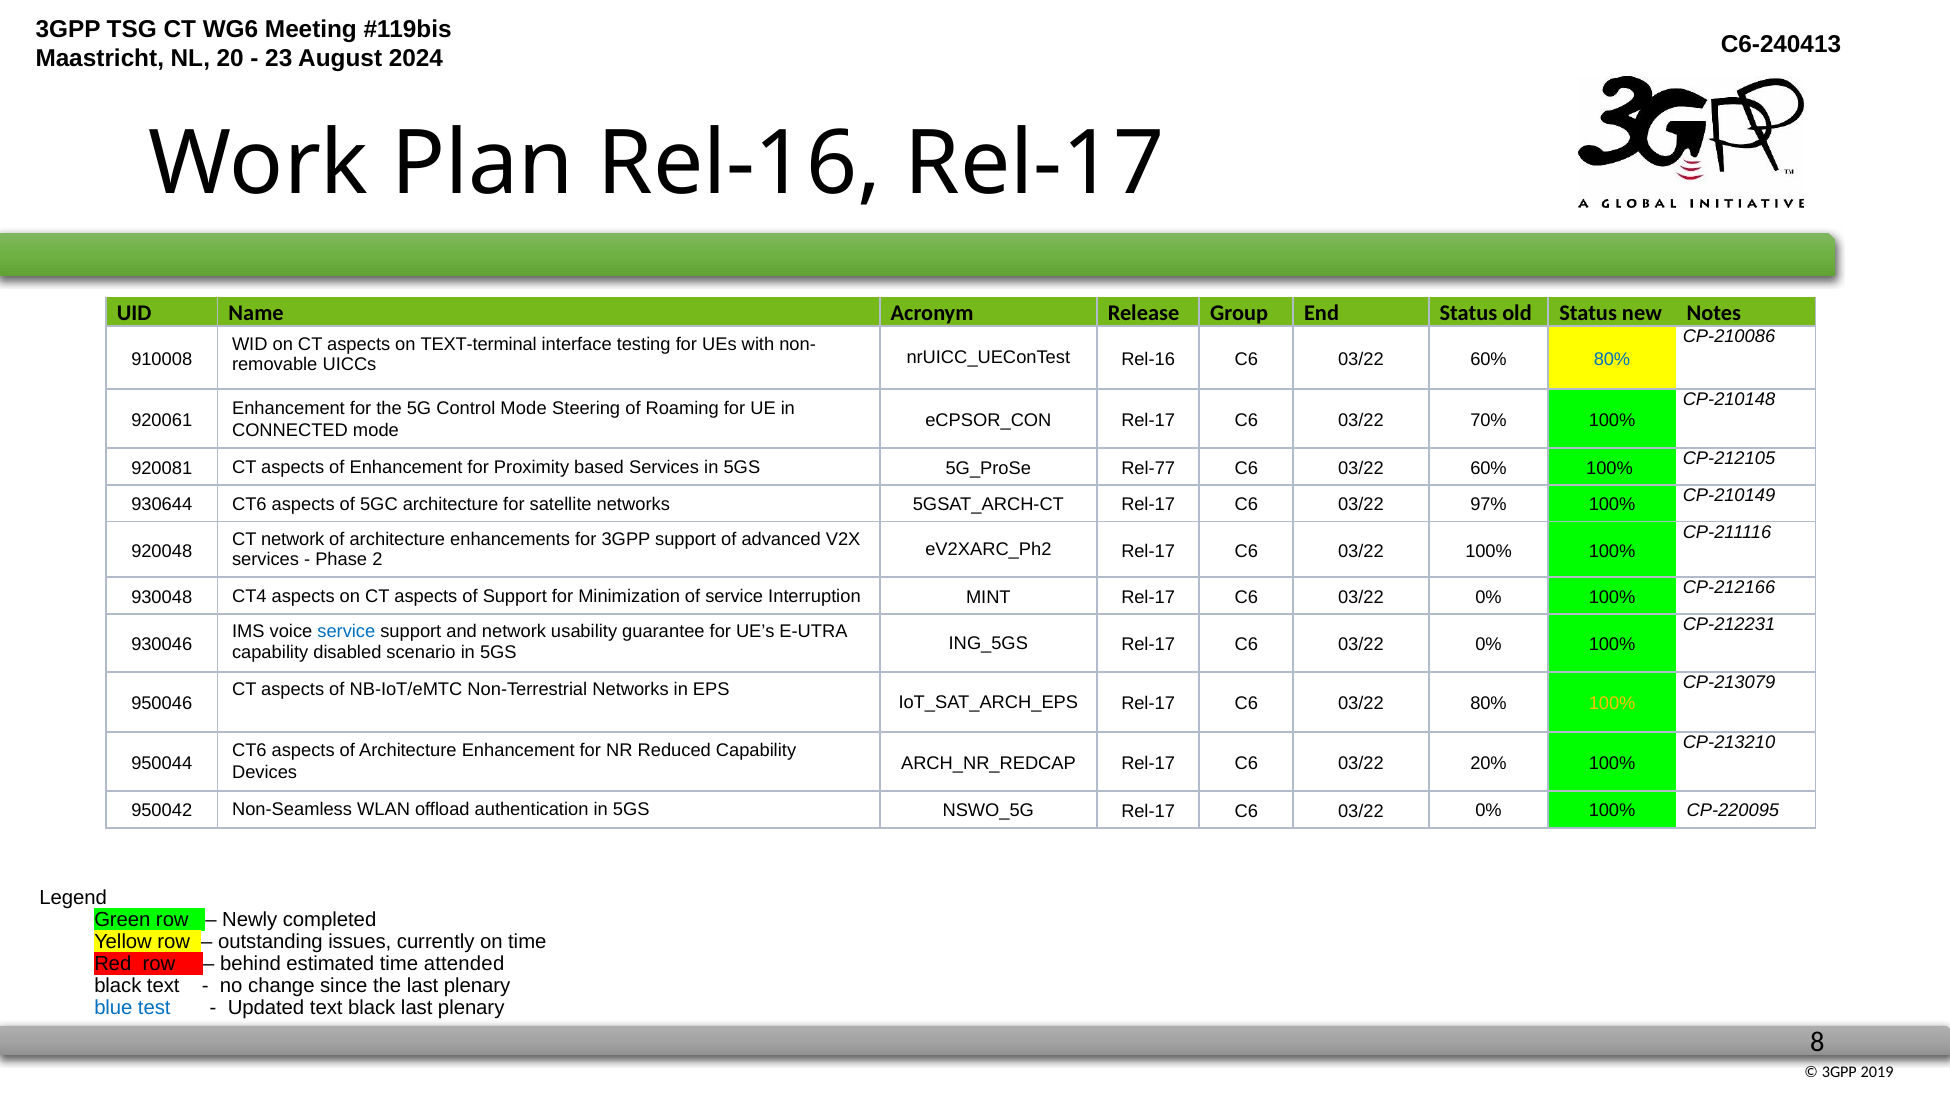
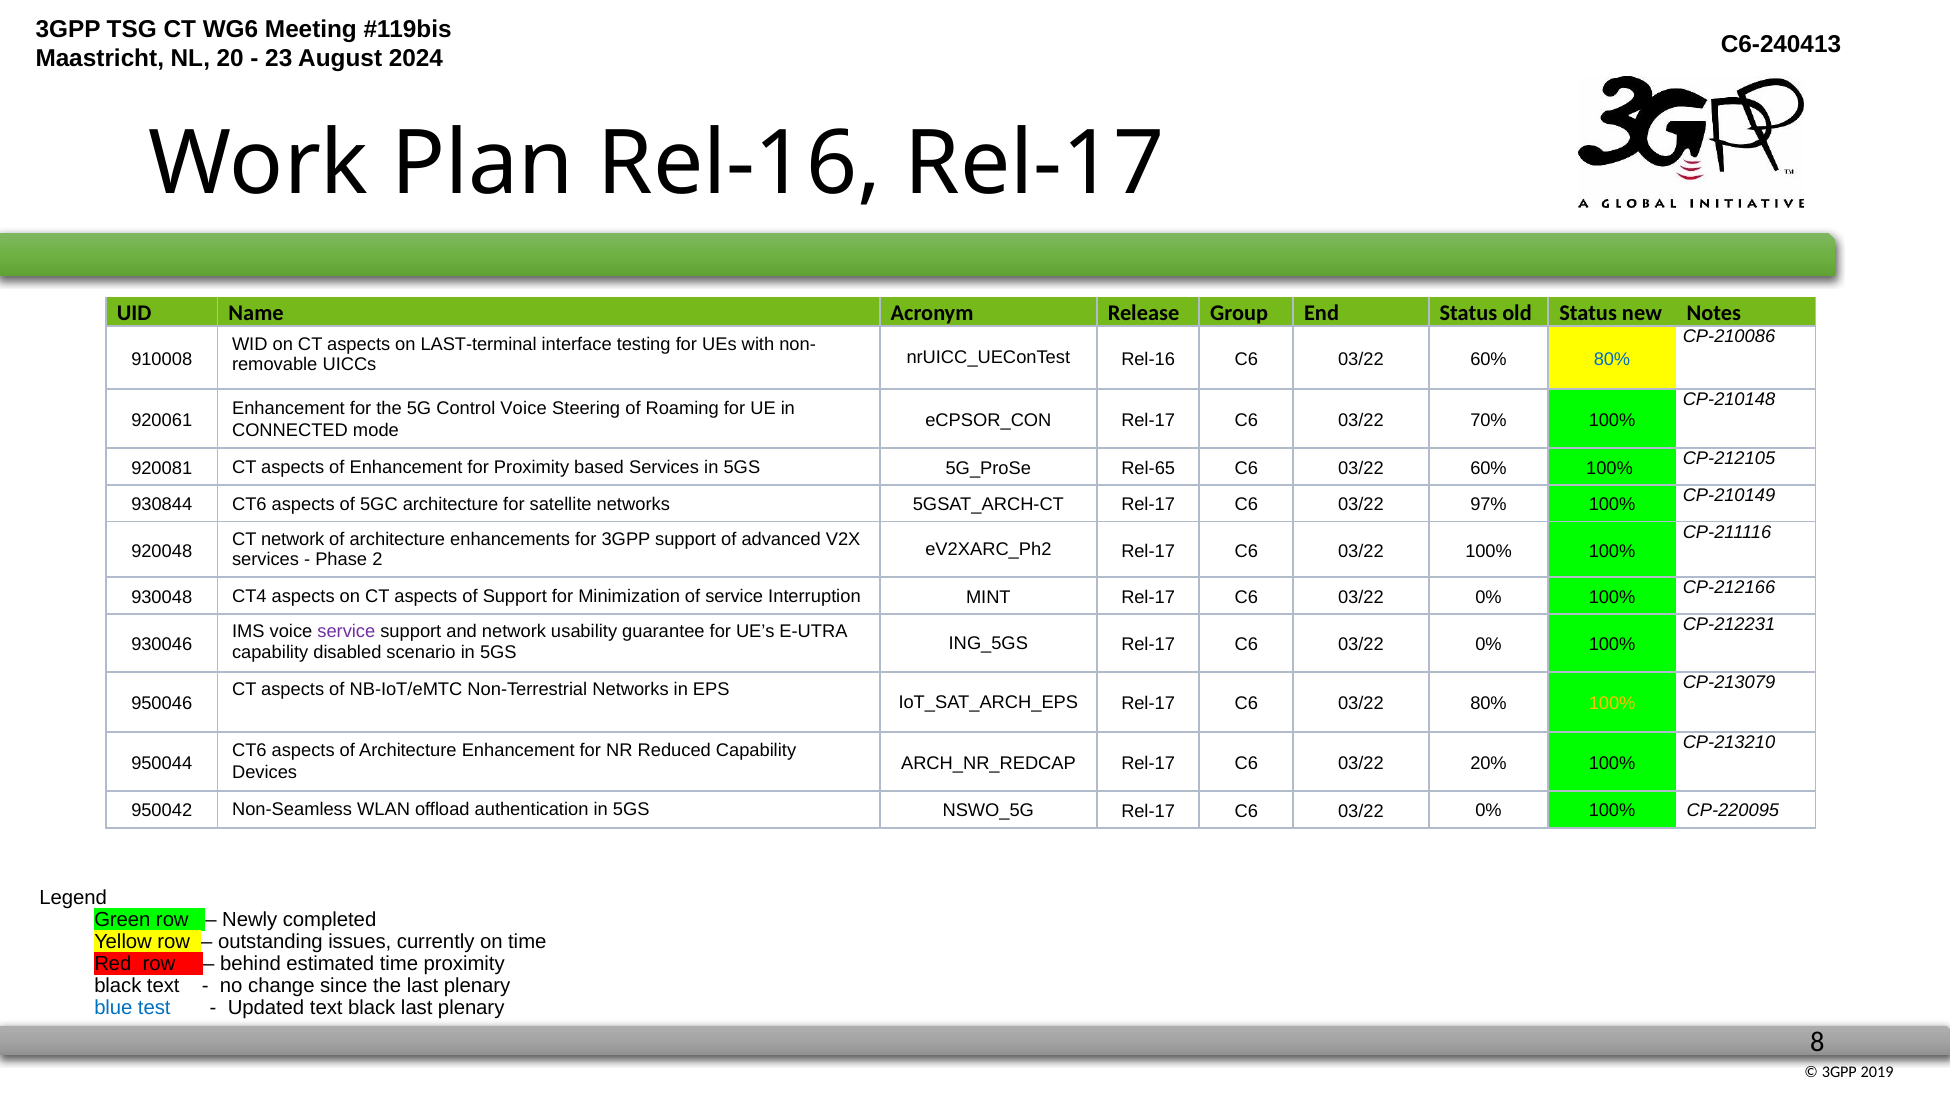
TEXT-terminal: TEXT-terminal -> LAST-terminal (479, 344)
Control Mode: Mode -> Voice (524, 408)
Rel-77: Rel-77 -> Rel-65 (1148, 468)
930644: 930644 -> 930844 (162, 505)
service colour: blue -> purple (346, 632)
time attended: attended -> proximity (464, 964)
